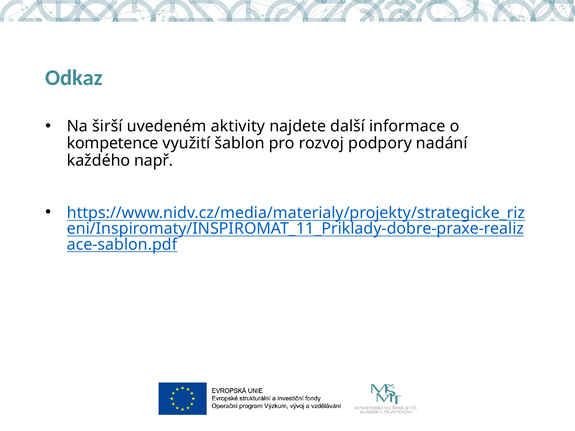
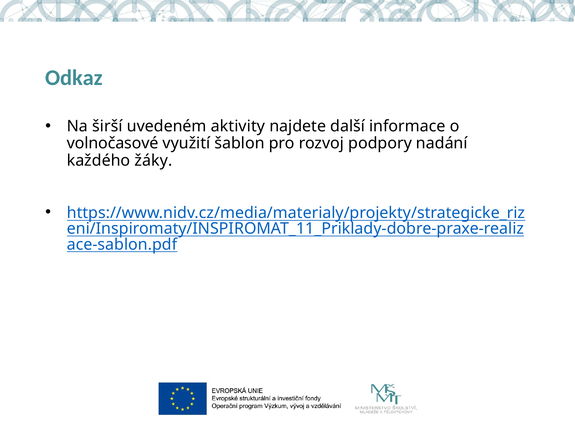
kompetence: kompetence -> volnočasové (113, 143)
např: např -> žáky (153, 161)
